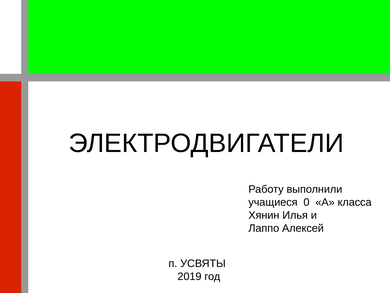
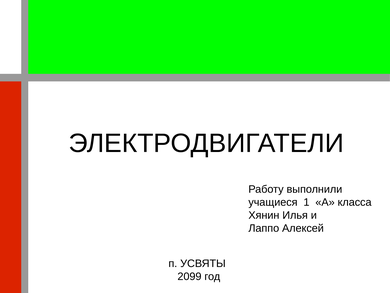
0: 0 -> 1 (306, 202)
2019: 2019 -> 2099 (189, 276)
